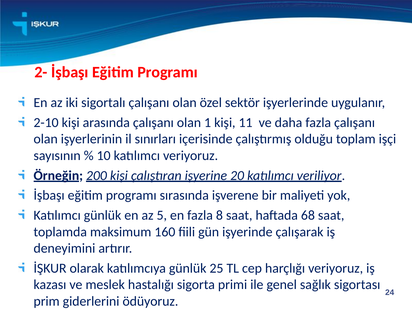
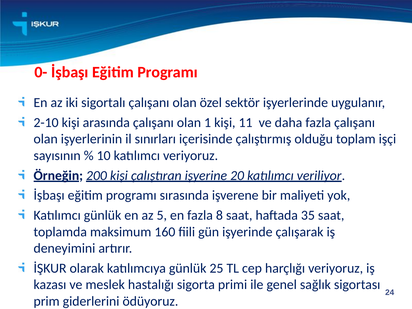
2-: 2- -> 0- (41, 72)
68: 68 -> 35 (308, 215)
